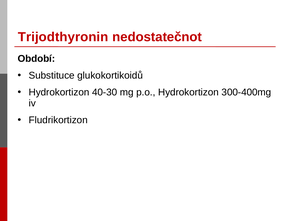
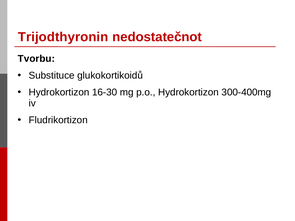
Období: Období -> Tvorbu (36, 59)
40-30: 40-30 -> 16-30 (105, 92)
